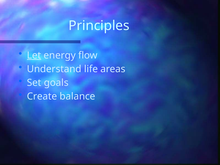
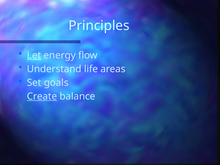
Create underline: none -> present (42, 96)
